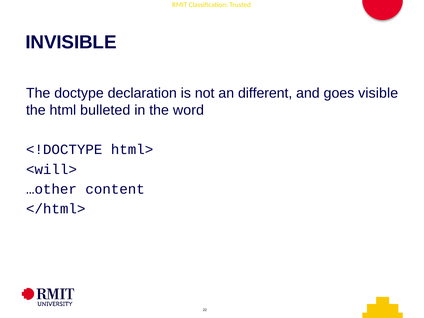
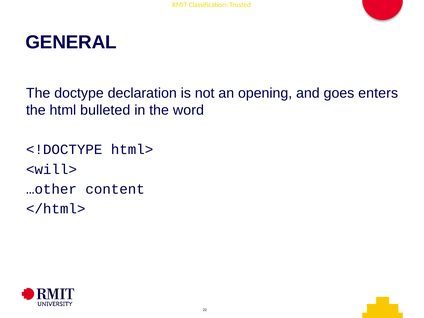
INVISIBLE: INVISIBLE -> GENERAL (71, 42)
different: different -> opening (265, 93)
visible: visible -> enters (378, 93)
